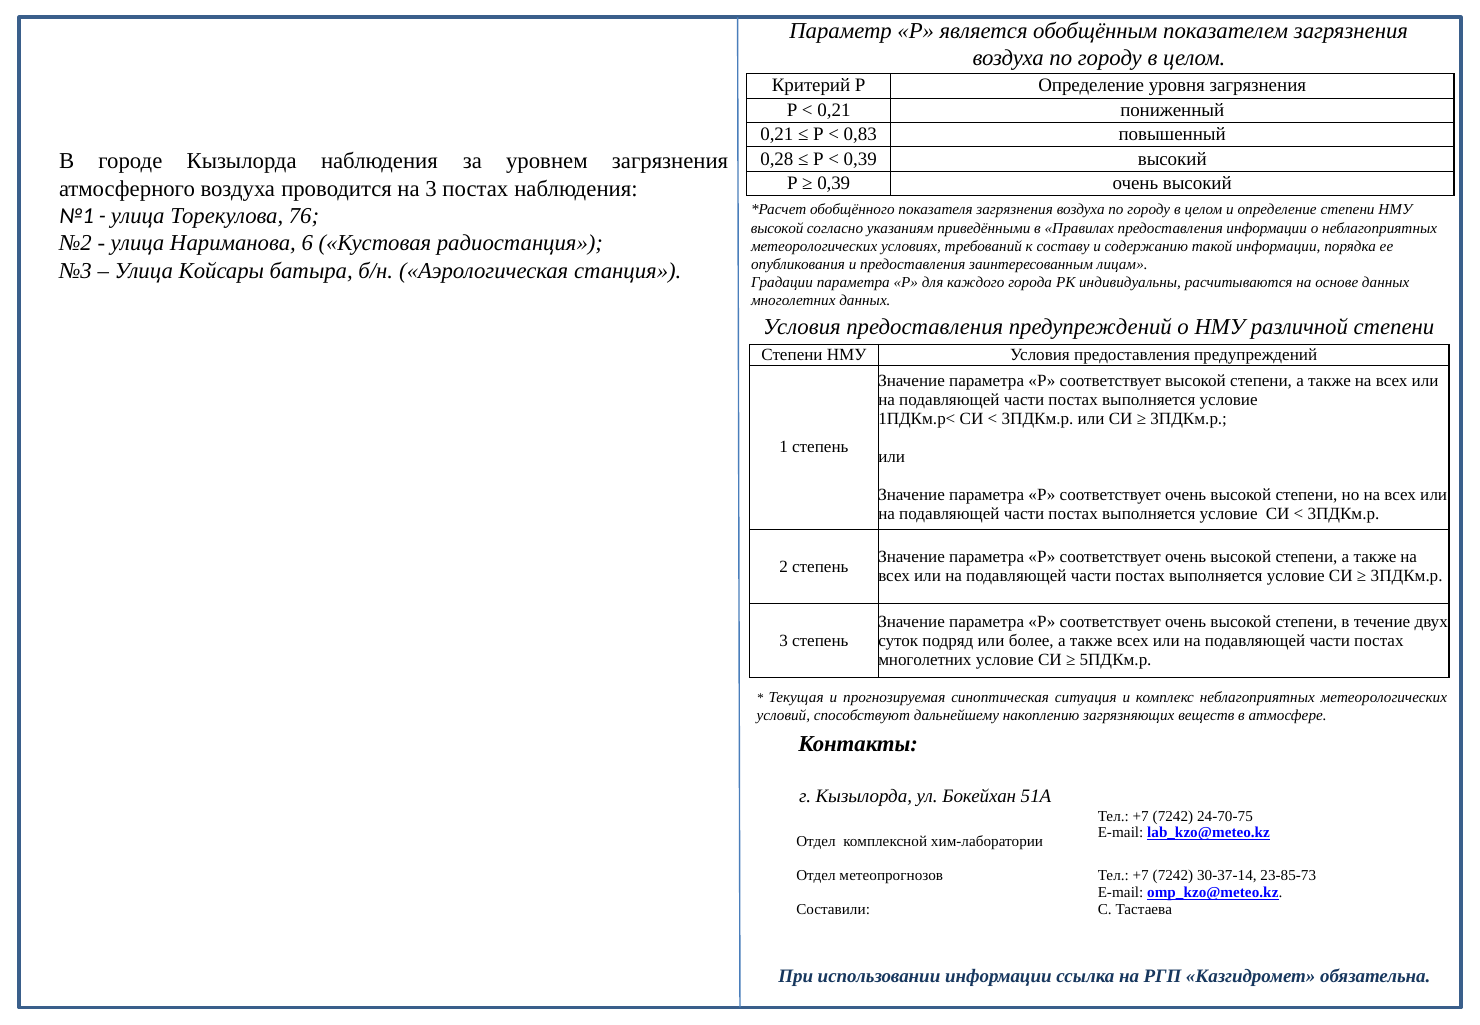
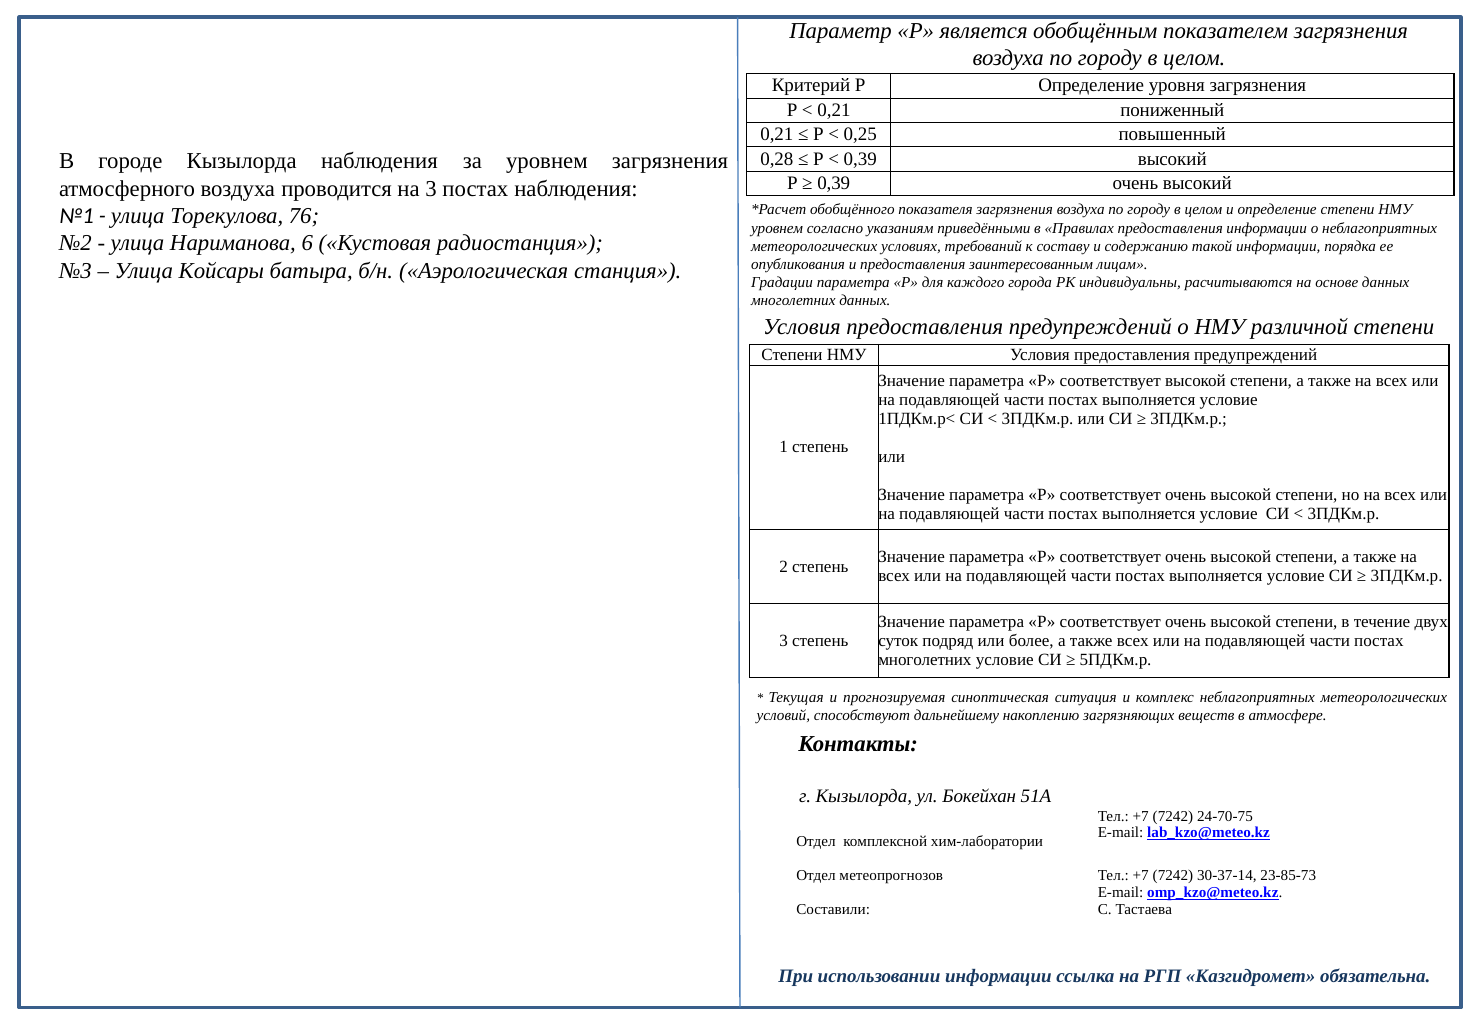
0,83: 0,83 -> 0,25 (860, 134)
высокой: высокой -> уровнем (777, 228)
